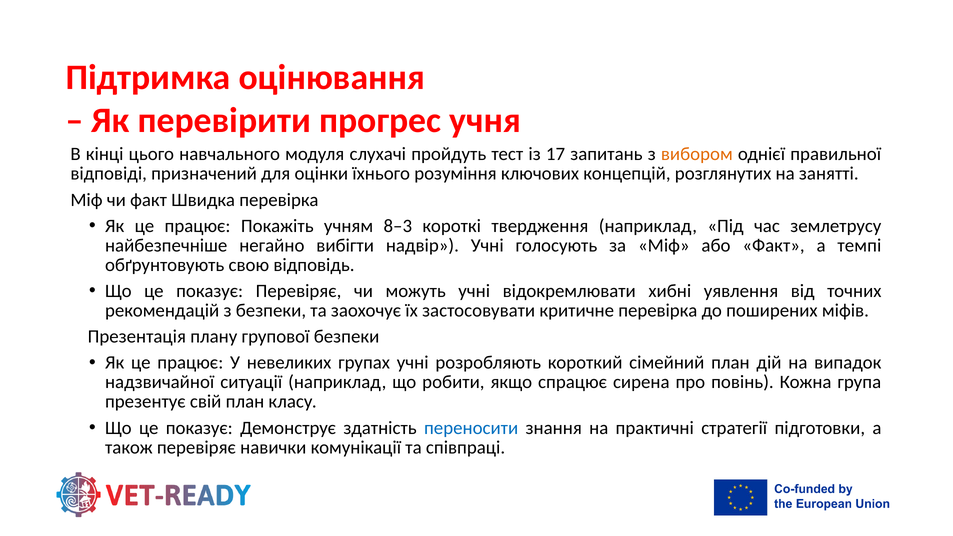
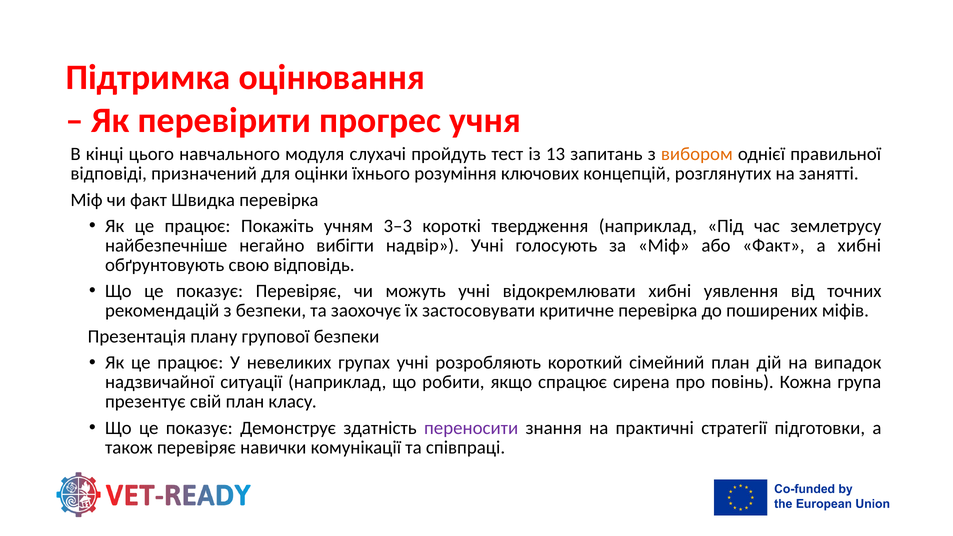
17: 17 -> 13 (555, 154)
8–3: 8–3 -> 3–3 (398, 226)
а темпі: темпі -> хибні (859, 245)
переносити colour: blue -> purple (471, 428)
